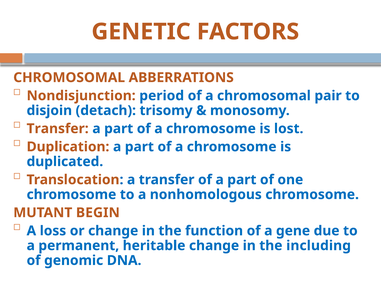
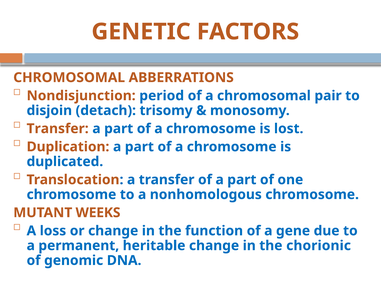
BEGIN: BEGIN -> WEEKS (98, 213)
including: including -> chorionic (319, 246)
